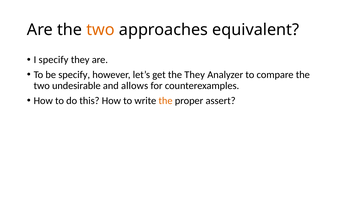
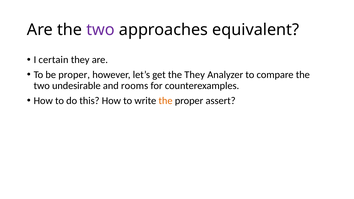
two colour: orange -> purple (101, 30)
I specify: specify -> certain (53, 60)
be specify: specify -> proper (74, 75)
allows: allows -> rooms (135, 86)
